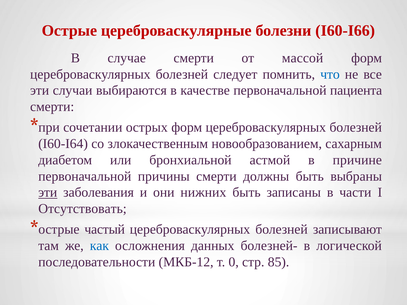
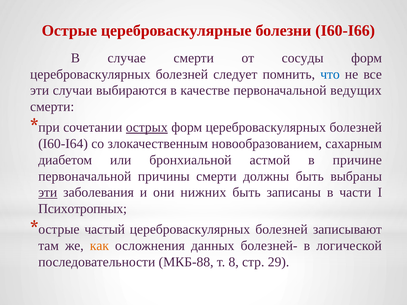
массой: массой -> сосуды (303, 58)
пациента: пациента -> ведущих (356, 91)
острых underline: none -> present (147, 128)
Отсутствовать: Отсутствовать -> Психотропных (83, 209)
как colour: blue -> orange (99, 246)
МКБ-12: МКБ-12 -> МКБ-88 (186, 262)
0: 0 -> 8 (234, 262)
85: 85 -> 29 (279, 262)
